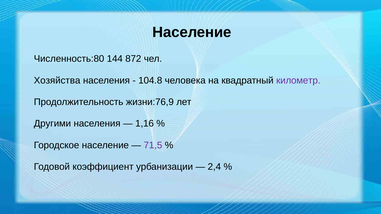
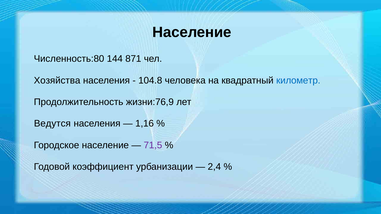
872: 872 -> 871 (133, 59)
километр colour: purple -> blue (298, 81)
Другими: Другими -> Ведутся (52, 124)
